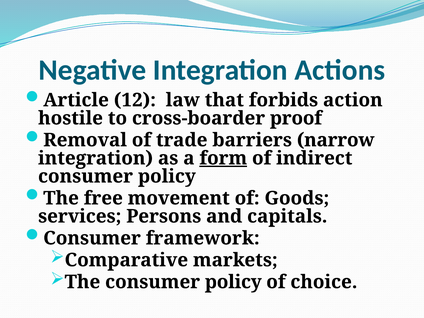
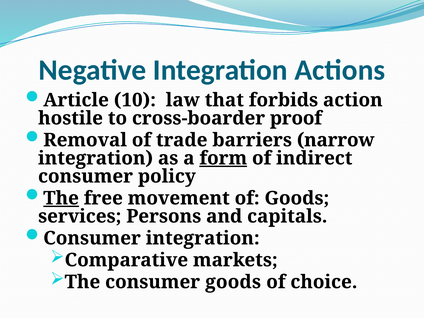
12: 12 -> 10 (135, 100)
The underline: none -> present (61, 198)
Consumer framework: framework -> integration (203, 238)
The consumer policy: policy -> goods (233, 282)
